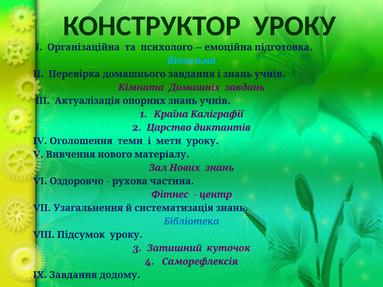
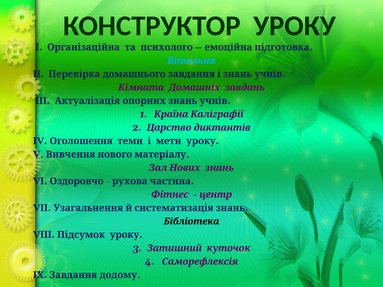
Бібліотека colour: blue -> black (191, 221)
